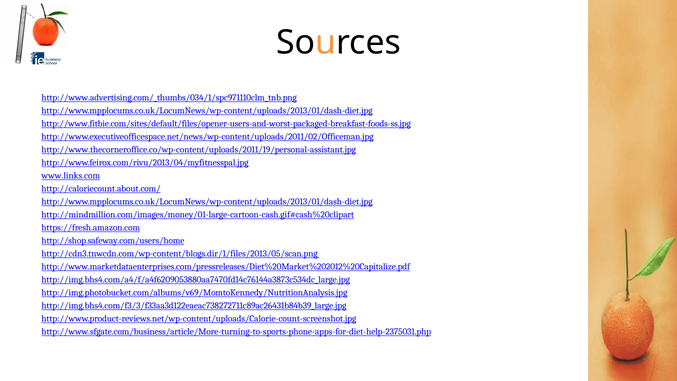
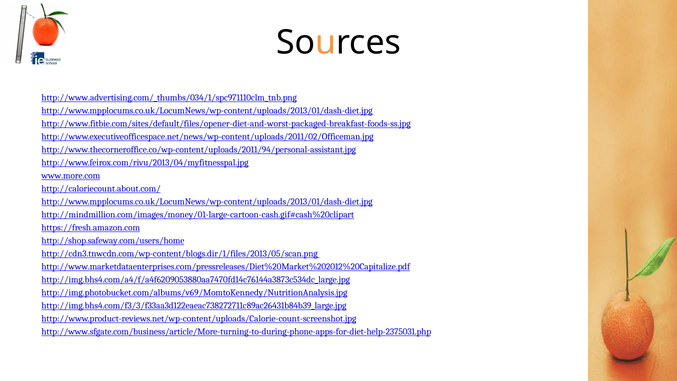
http://www.fitbie.com/sites/default/files/opener-users-and-worst-packaged-breakfast-foods-ss.jpg: http://www.fitbie.com/sites/default/files/opener-users-and-worst-packaged-breakfast-foods-ss.jpg -> http://www.fitbie.com/sites/default/files/opener-diet-and-worst-packaged-breakfast-foods-ss.jpg (226, 124)
http://www.thecorneroffice.co/wp-content/uploads/2011/19/personal-assistant.jpg: http://www.thecorneroffice.co/wp-content/uploads/2011/19/personal-assistant.jpg -> http://www.thecorneroffice.co/wp-content/uploads/2011/94/personal-assistant.jpg (199, 150)
www.links.com: www.links.com -> www.more.com (71, 176)
http://www.sfgate.com/business/article/More-turning-to-sports-phone-apps-for-diet-help-2375031.php: http://www.sfgate.com/business/article/More-turning-to-sports-phone-apps-for-diet-help-2375031.php -> http://www.sfgate.com/business/article/More-turning-to-during-phone-apps-for-diet-help-2375031.php (236, 332)
